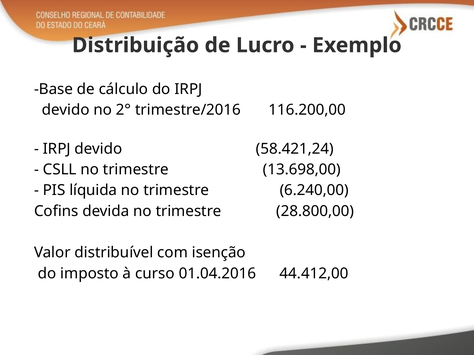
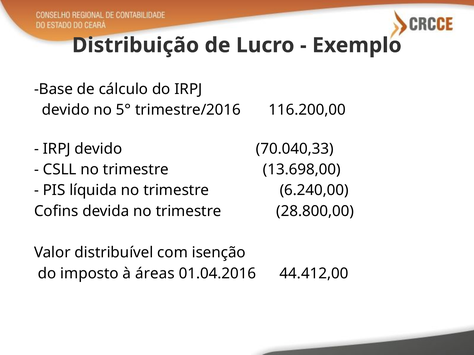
2°: 2° -> 5° (124, 110)
58.421,24: 58.421,24 -> 70.040,33 (295, 149)
curso: curso -> áreas (155, 274)
